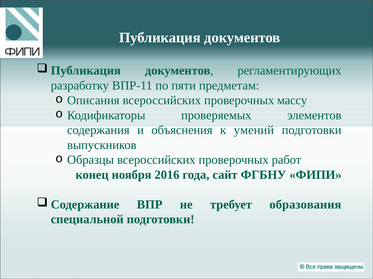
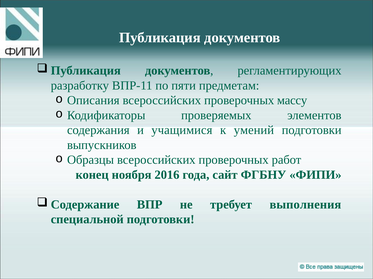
объяснения: объяснения -> учащимися (182, 130)
образования: образования -> выполнения (305, 205)
